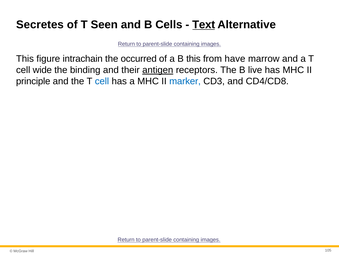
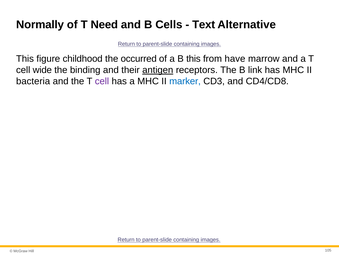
Secretes: Secretes -> Normally (40, 25)
Seen: Seen -> Need (104, 25)
Text underline: present -> none (204, 25)
intrachain: intrachain -> childhood (83, 59)
live: live -> link (255, 70)
principle: principle -> bacteria (33, 81)
cell colour: blue -> purple (102, 81)
